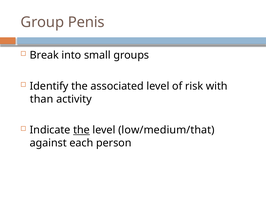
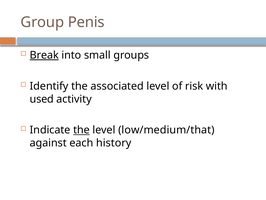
Break underline: none -> present (44, 55)
than: than -> used (42, 99)
person: person -> history (114, 143)
